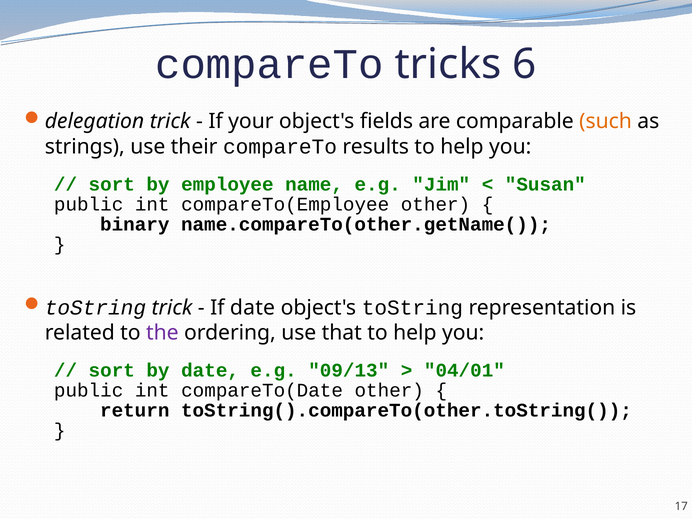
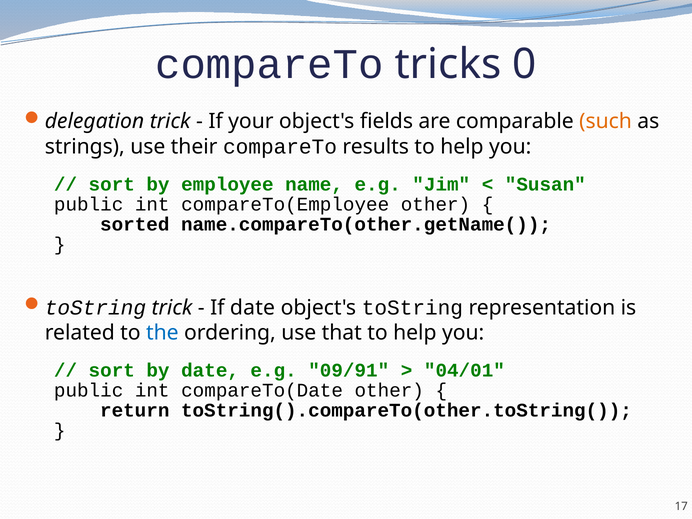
6: 6 -> 0 (525, 64)
binary: binary -> sorted (135, 224)
the colour: purple -> blue (162, 333)
09/13: 09/13 -> 09/91 (349, 371)
